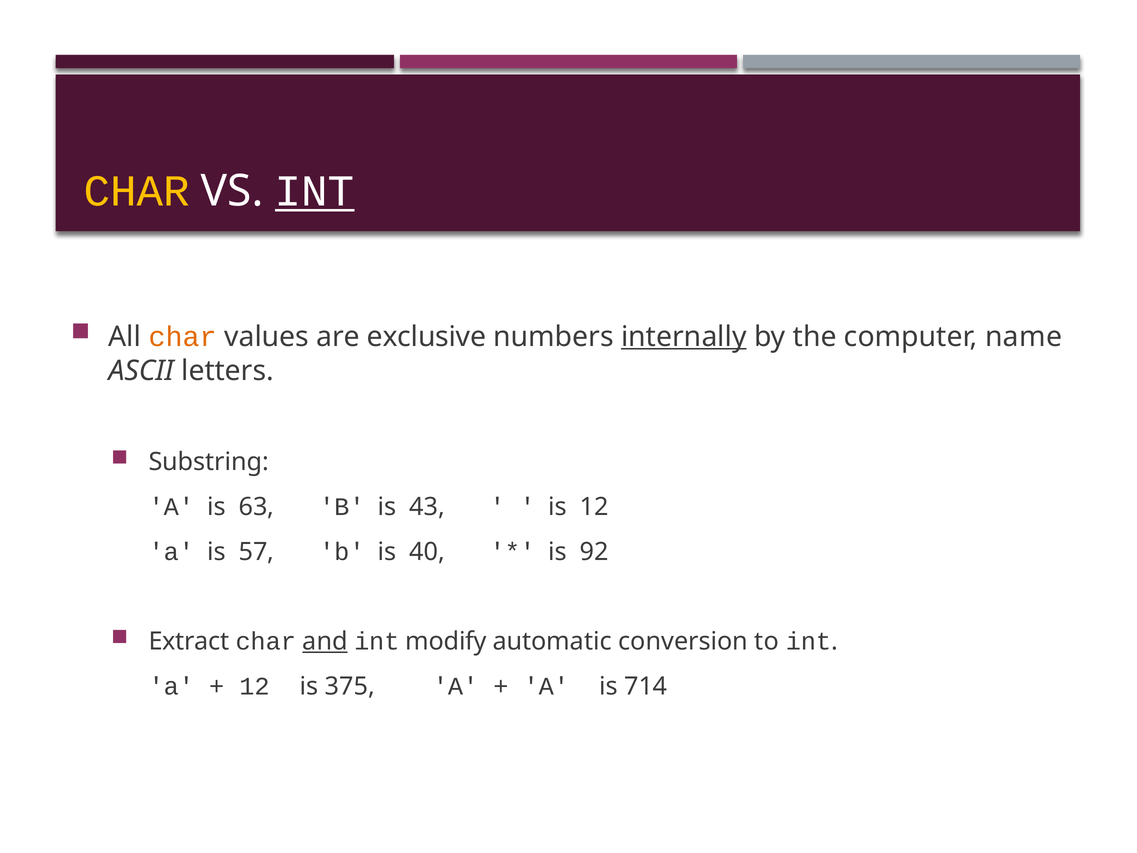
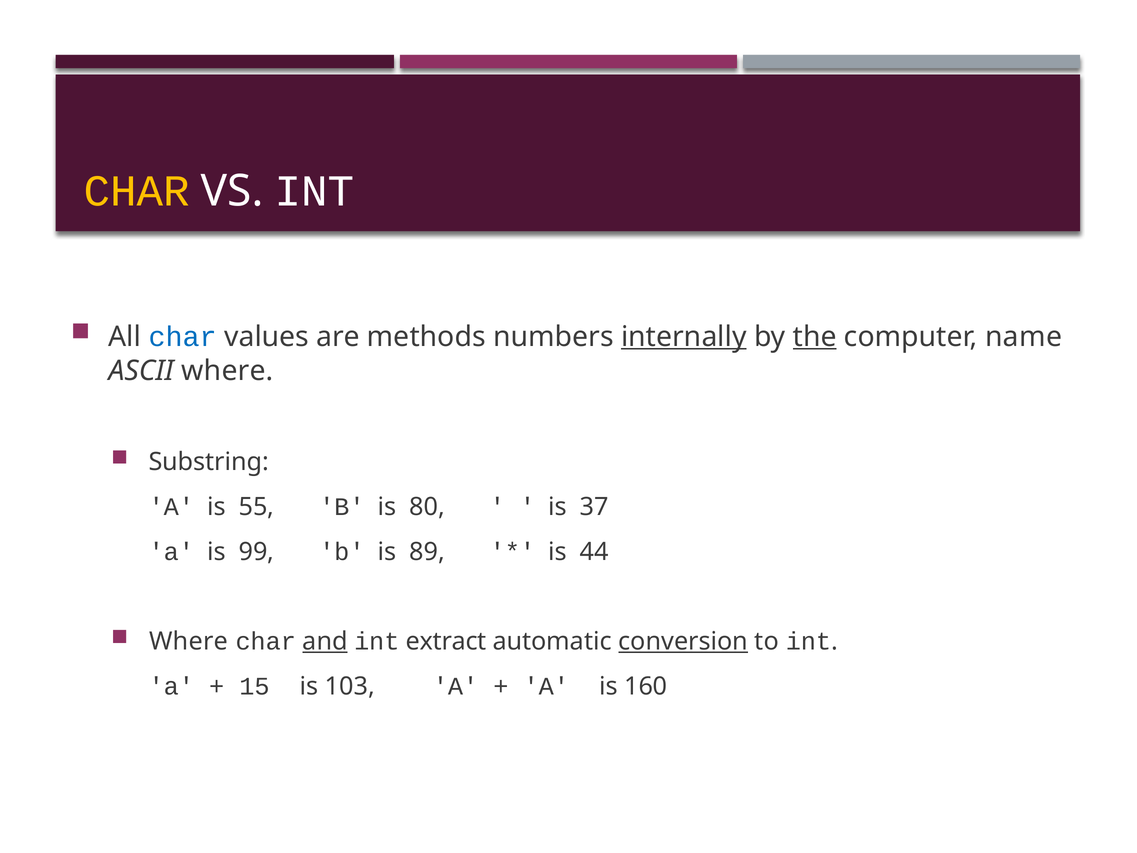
INT underline: present -> none (315, 191)
char colour: orange -> blue (183, 337)
exclusive: exclusive -> methods (426, 337)
the underline: none -> present (815, 337)
ASCII letters: letters -> where (227, 371)
63: 63 -> 55 (256, 507)
43: 43 -> 80 (427, 507)
is 12: 12 -> 37 (594, 507)
57: 57 -> 99 (256, 552)
40: 40 -> 89 (427, 552)
92: 92 -> 44 (594, 552)
Extract: Extract -> Where (189, 641)
modify: modify -> extract (446, 641)
conversion underline: none -> present (683, 641)
12: 12 -> 15 (254, 686)
375: 375 -> 103 (350, 686)
714: 714 -> 160 (646, 686)
